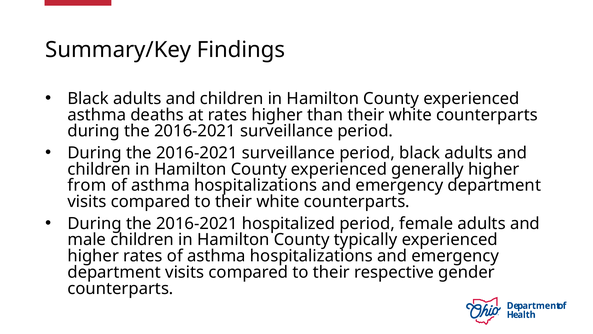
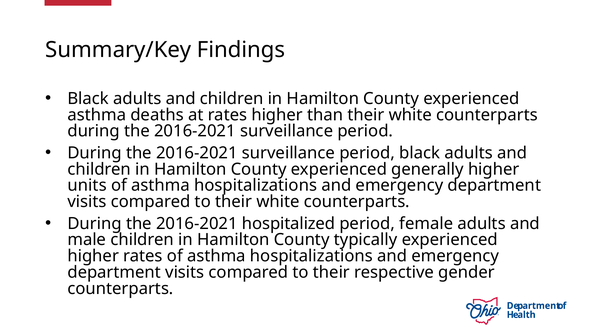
from: from -> units (87, 185)
